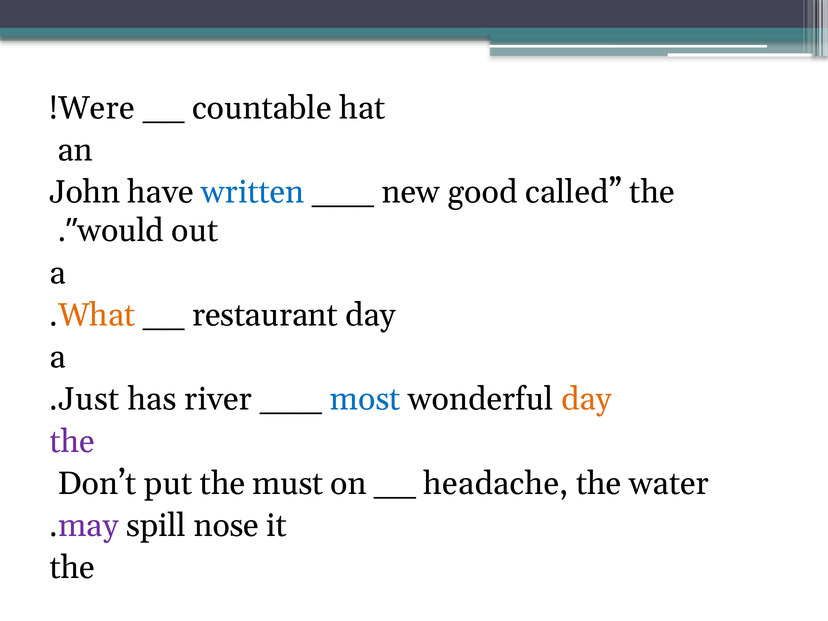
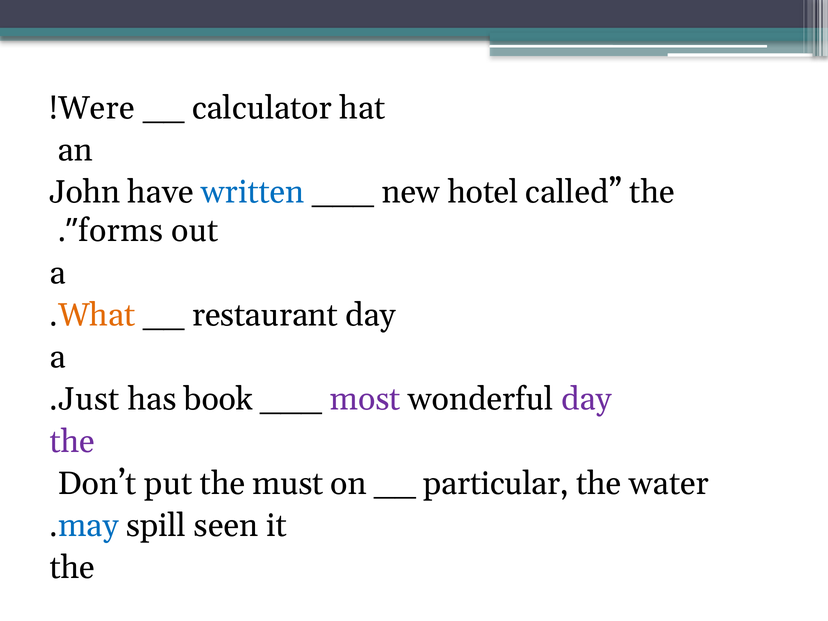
countable: countable -> calculator (262, 108)
good: good -> hotel (483, 192)
would: would -> forms (121, 231)
river: river -> book (218, 399)
most colour: blue -> purple (365, 399)
day colour: orange -> purple (587, 399)
headache: headache -> particular (496, 484)
may colour: purple -> blue (88, 526)
nose: nose -> seen (226, 526)
